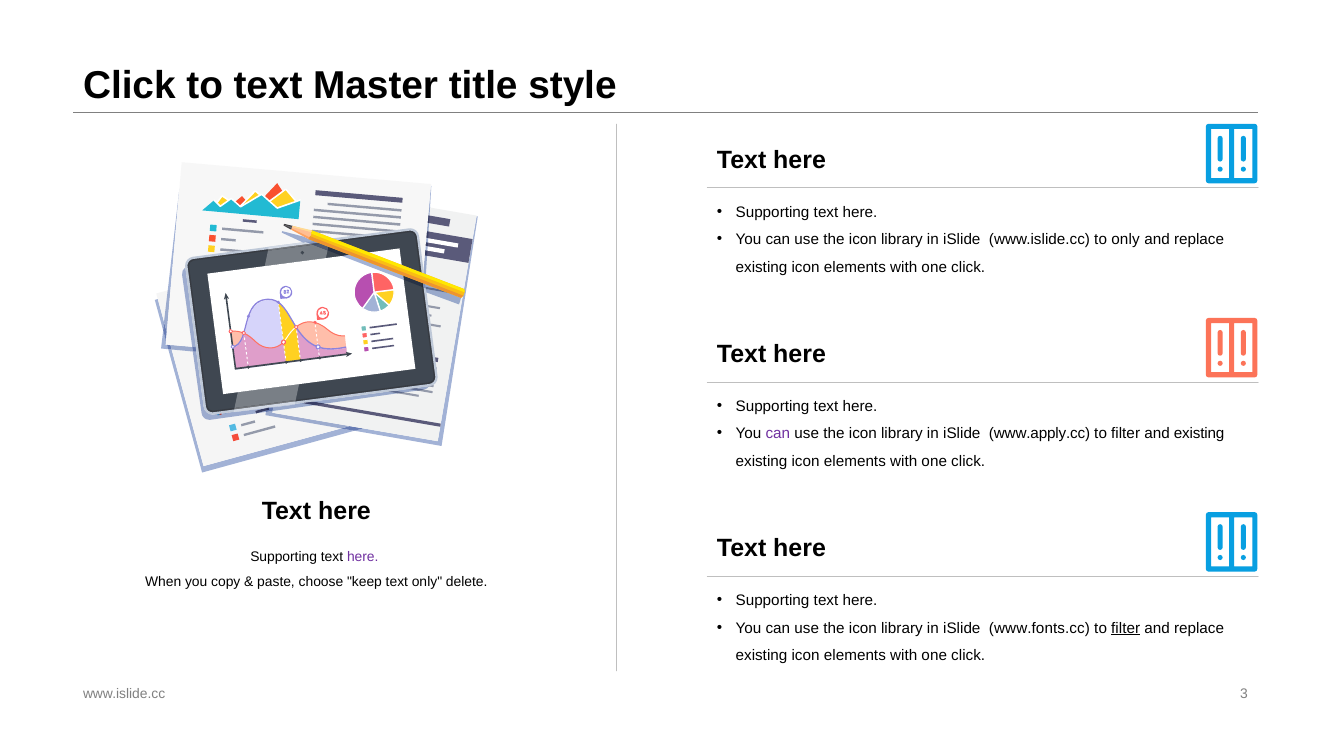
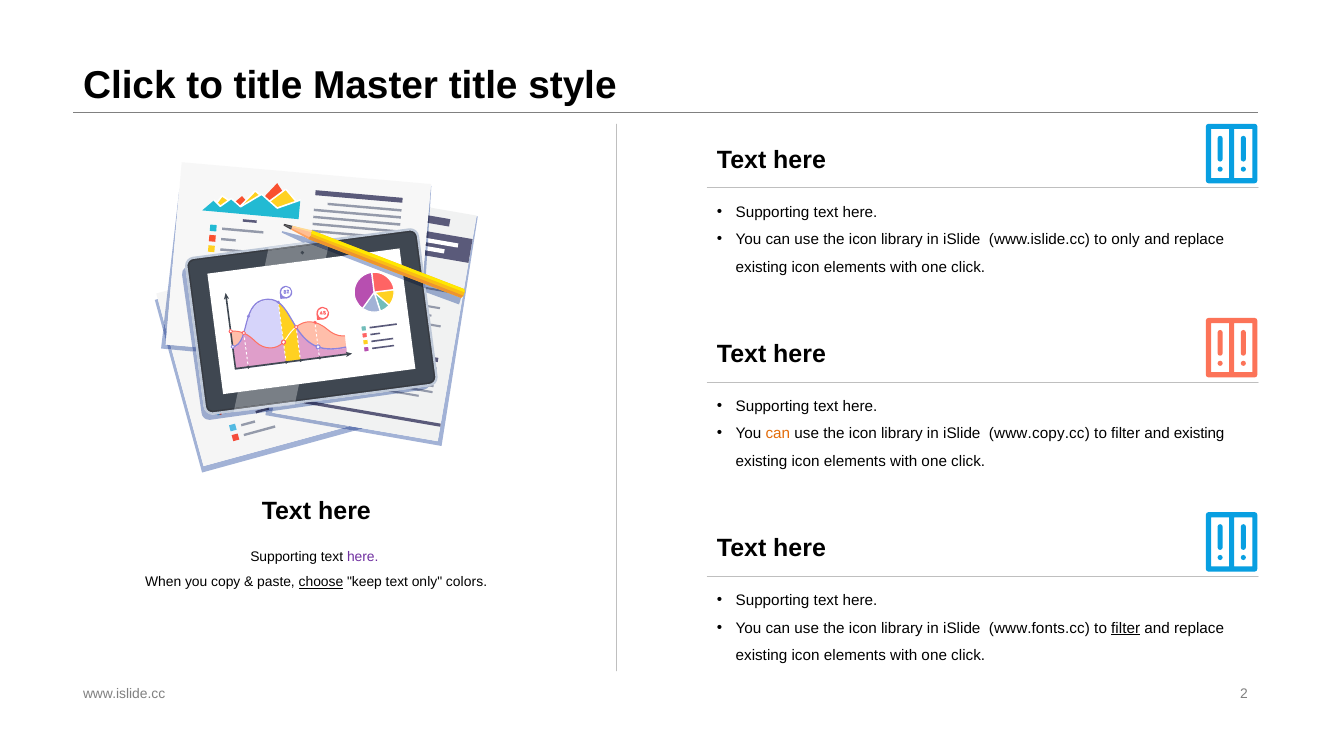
to text: text -> title (268, 86)
can colour: purple -> orange (778, 434)
www.apply.cc: www.apply.cc -> www.copy.cc (1039, 434)
choose underline: none -> present (321, 582)
delete: delete -> colors (467, 582)
3: 3 -> 2 (1244, 693)
